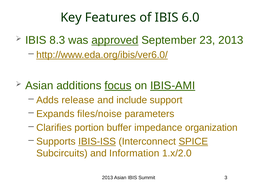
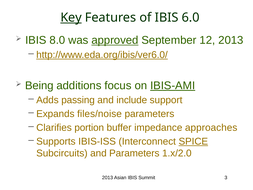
Key underline: none -> present (71, 18)
8.3: 8.3 -> 8.0 (57, 40)
23: 23 -> 12 (207, 40)
Asian: Asian -> Being (39, 85)
focus underline: present -> none (118, 85)
release: release -> passing (78, 100)
organization: organization -> approaches (211, 128)
IBIS-ISS underline: present -> none (97, 141)
and Information: Information -> Parameters (134, 153)
